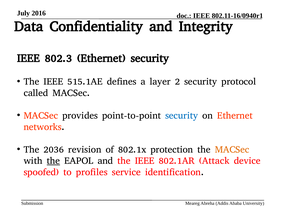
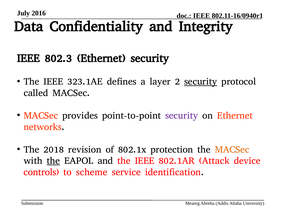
515.1AE: 515.1AE -> 323.1AE (85, 82)
security underline: none -> present (201, 82)
security colour: blue -> purple (182, 116)
2036: 2036 -> 2018 (54, 150)
spoofed: spoofed -> controls (41, 172)
profiles: profiles -> scheme (92, 172)
